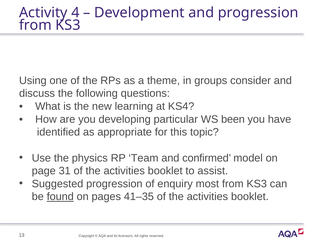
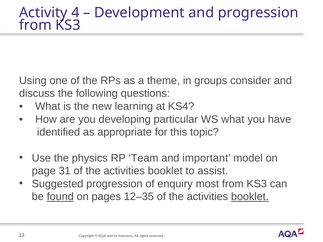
WS been: been -> what (233, 119)
confirmed: confirmed -> important (207, 158)
41–35: 41–35 -> 12–35 (139, 197)
booklet underline: none -> present (250, 197)
